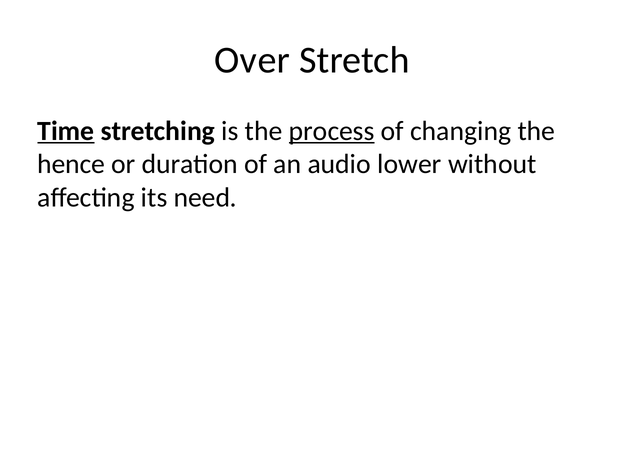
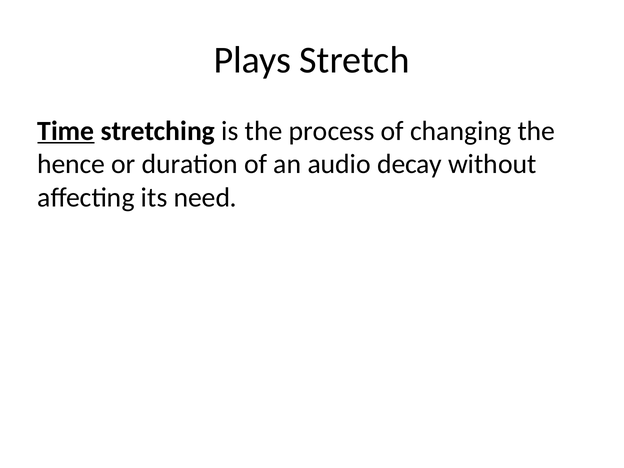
Over: Over -> Plays (253, 60)
process underline: present -> none (332, 131)
lower: lower -> decay (410, 164)
